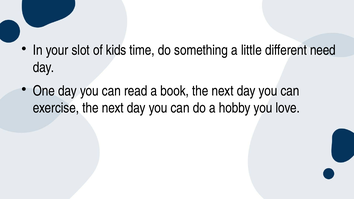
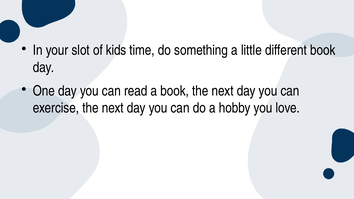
different need: need -> book (323, 50)
